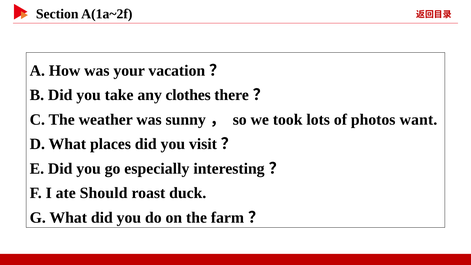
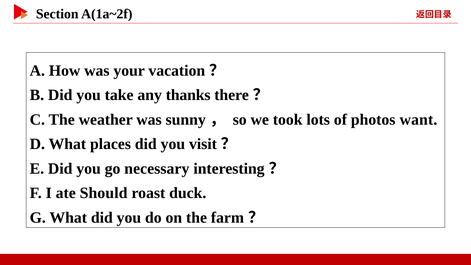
clothes: clothes -> thanks (188, 95)
especially: especially -> necessary (157, 169)
